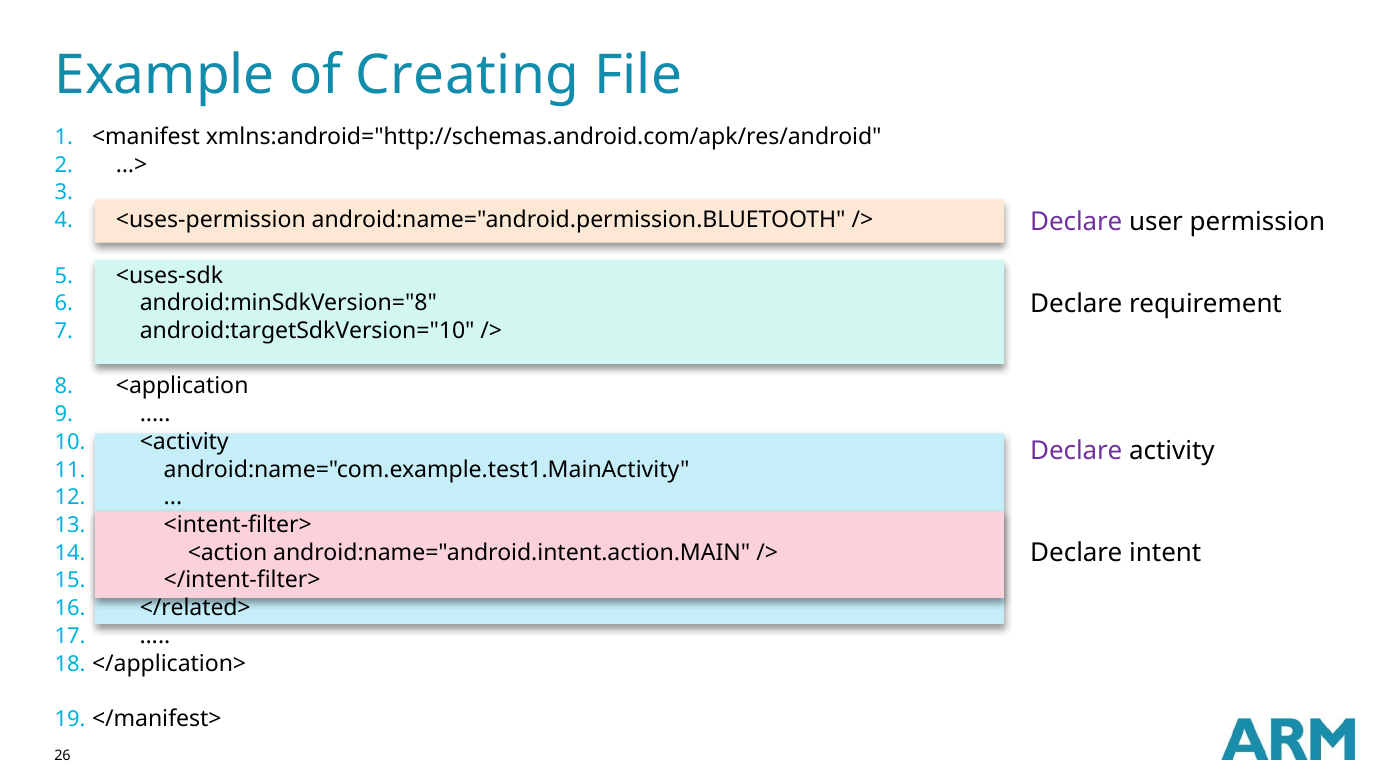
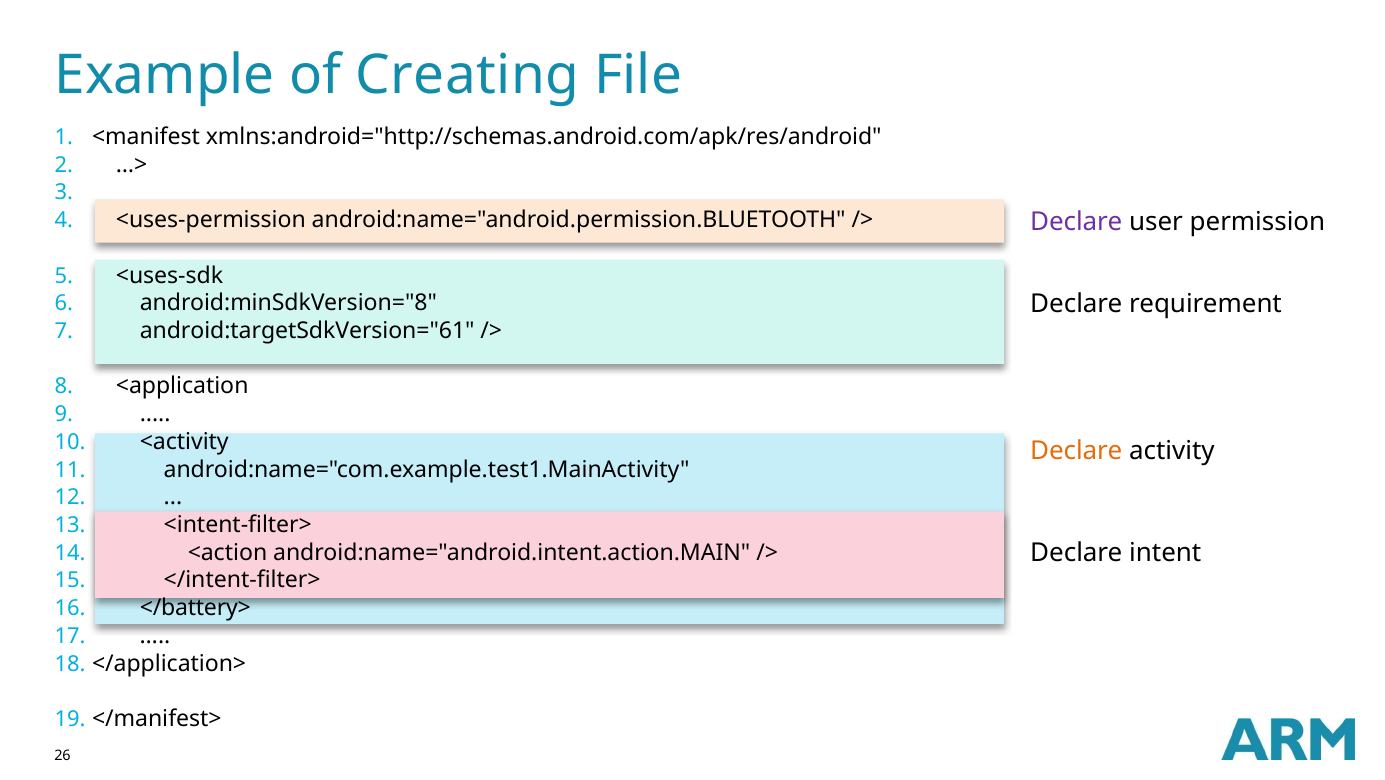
android:targetSdkVersion="10: android:targetSdkVersion="10 -> android:targetSdkVersion="61 (307, 331)
Declare colour: purple -> orange (1076, 450)
</related>: </related> -> </battery> (195, 608)
